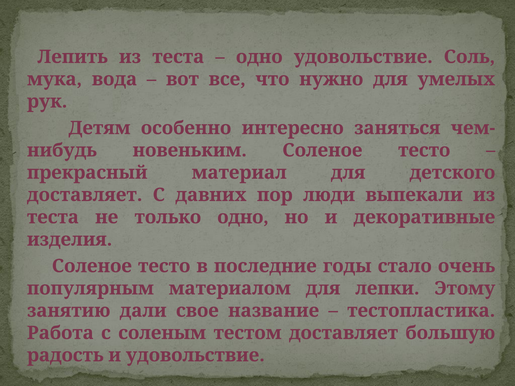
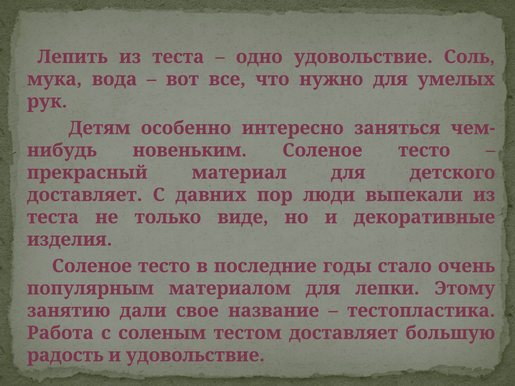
только одно: одно -> виде (243, 217)
